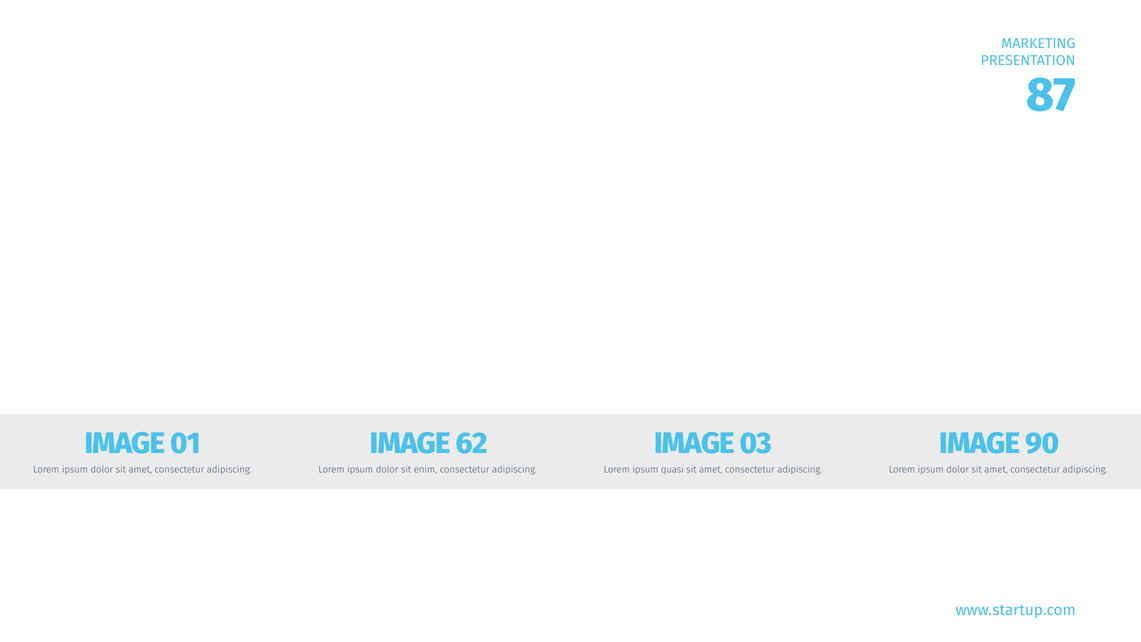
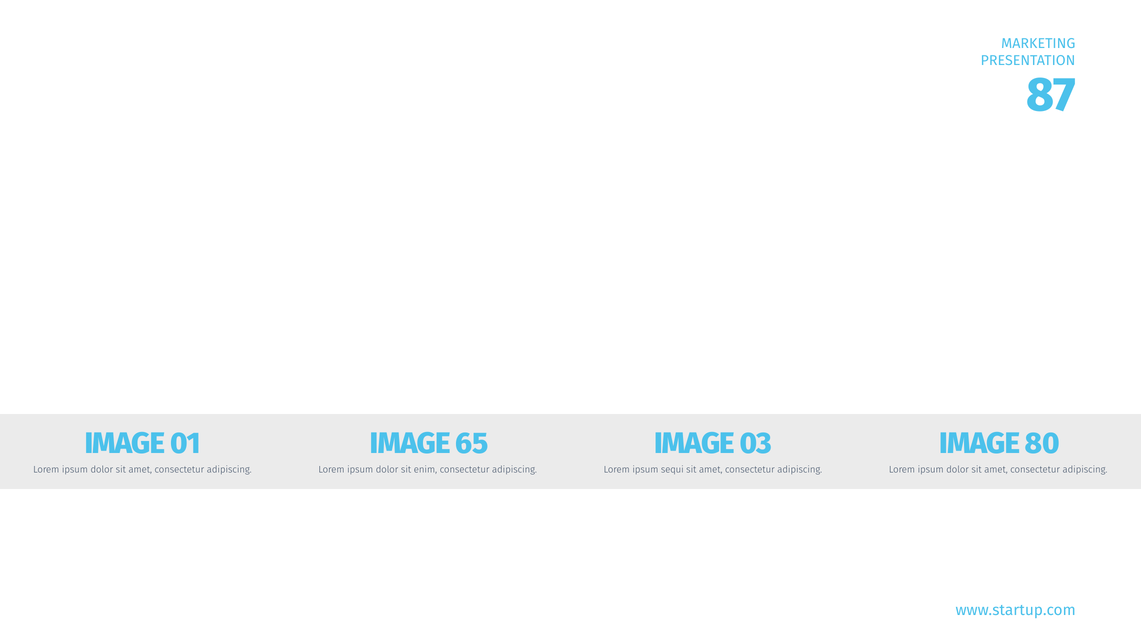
62: 62 -> 65 (472, 443)
90: 90 -> 80 (1042, 443)
quasi: quasi -> sequi (672, 469)
